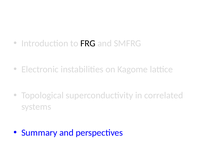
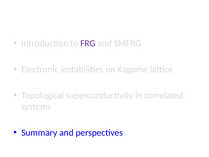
FRG colour: black -> purple (88, 43)
